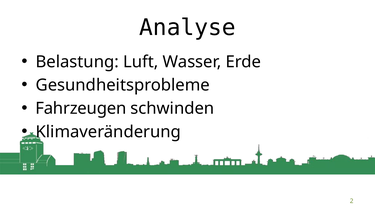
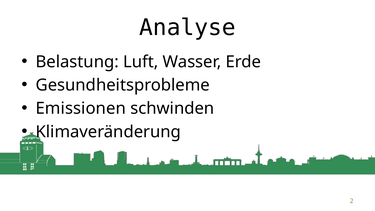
Fahrzeugen: Fahrzeugen -> Emissionen (81, 108)
